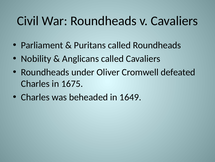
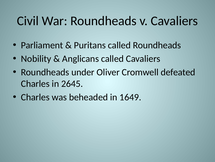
1675: 1675 -> 2645 (72, 83)
